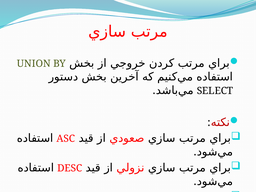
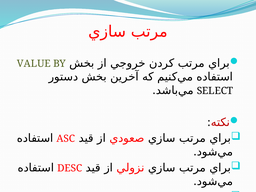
UNION: UNION -> VALUE (34, 64)
